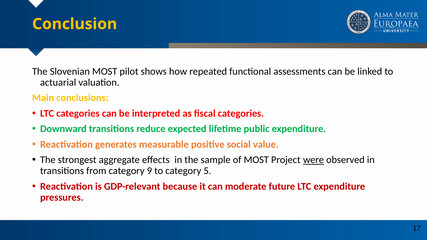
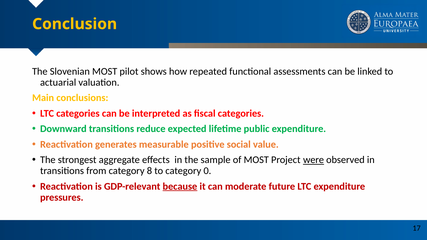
9: 9 -> 8 (149, 171)
5: 5 -> 0 (207, 171)
because underline: none -> present (180, 187)
